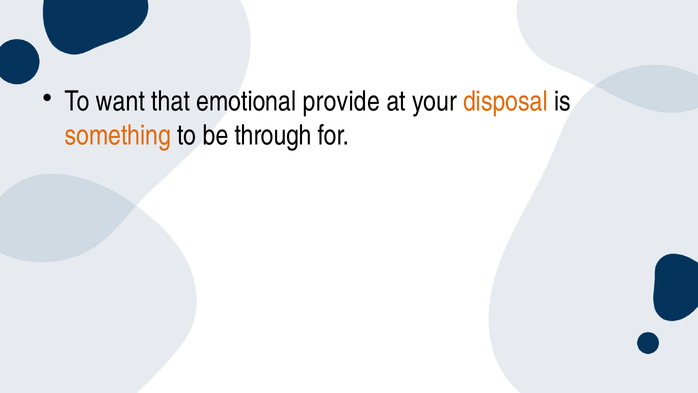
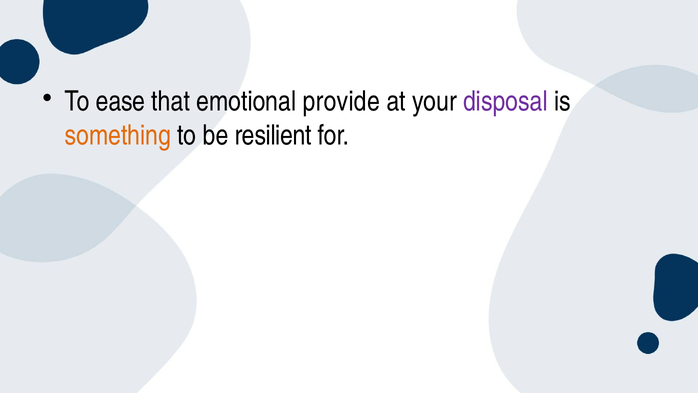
want: want -> ease (121, 101)
disposal colour: orange -> purple (505, 101)
through: through -> resilient (273, 135)
